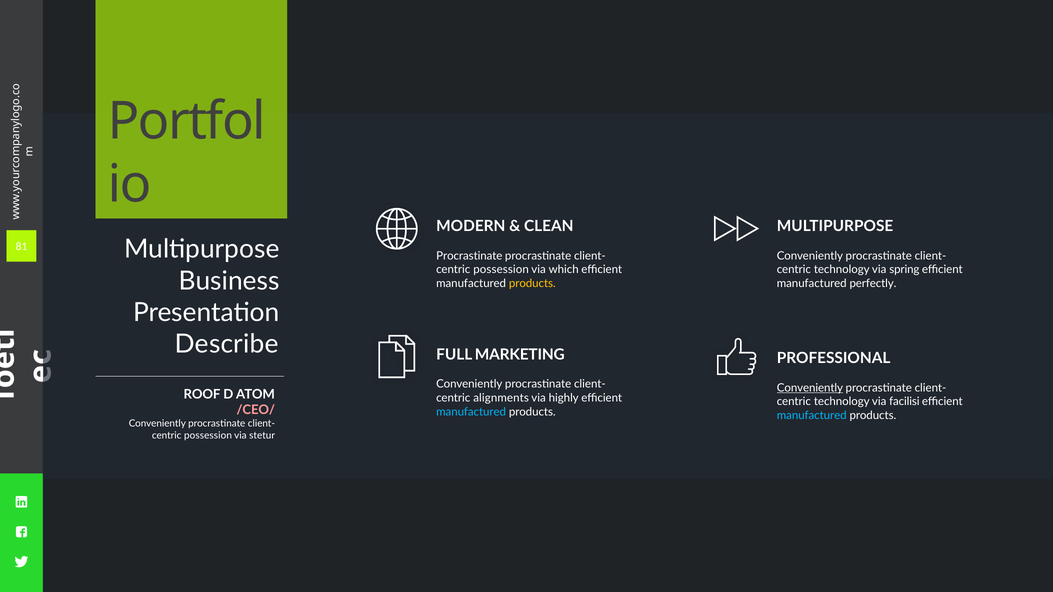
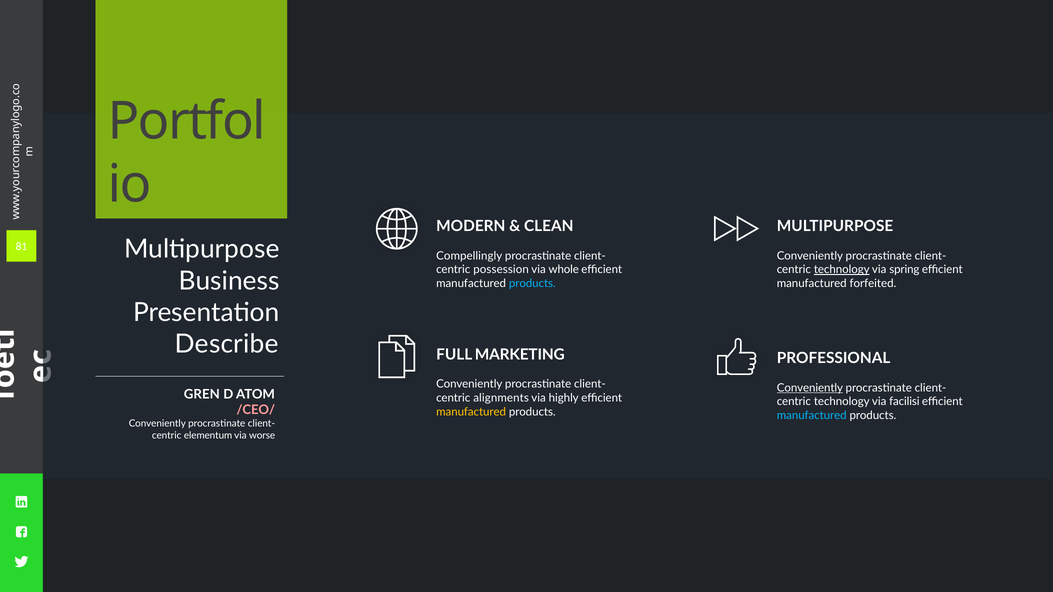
Procrastinate: Procrastinate -> Compellingly (469, 256)
which: which -> whole (564, 270)
technology underline: none -> present (842, 270)
products colour: yellow -> light blue (532, 284)
perfectly: perfectly -> forfeited (873, 284)
ROOF: ROOF -> GREN (202, 395)
manufactured colour: light blue -> yellow (471, 412)
possession: possession -> elementum (208, 436)
stetur: stetur -> worse (262, 436)
